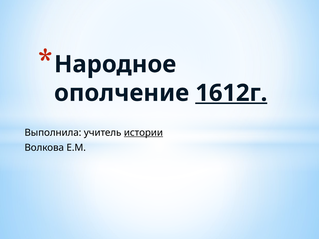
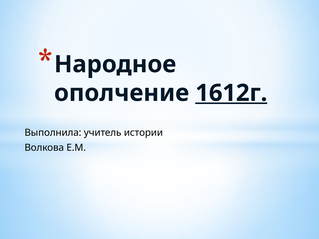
истории underline: present -> none (143, 133)
